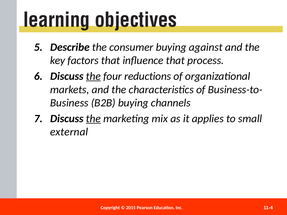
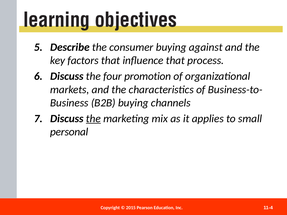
the underline: present -> none (93, 76)
reductions: reductions -> promotion (148, 76)
external: external -> personal (69, 132)
